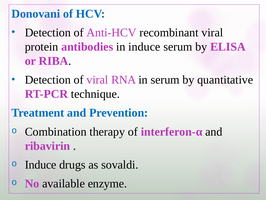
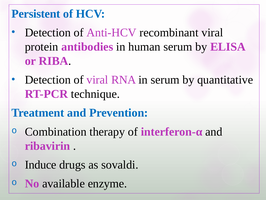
Donovani: Donovani -> Persistent (36, 14)
in induce: induce -> human (144, 47)
